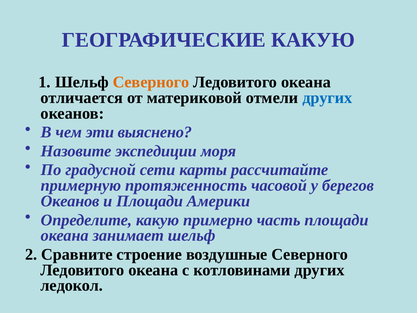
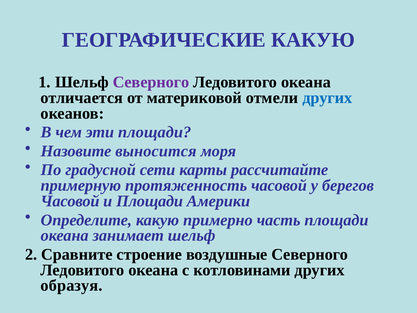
Северного colour: orange -> purple (151, 82)
эти выяснено: выяснено -> площади (155, 132)
экспедиции: экспедиции -> выносится (156, 151)
Океанов: Океанов -> Часовой (70, 201)
ледокол: ледокол -> образуя (72, 285)
